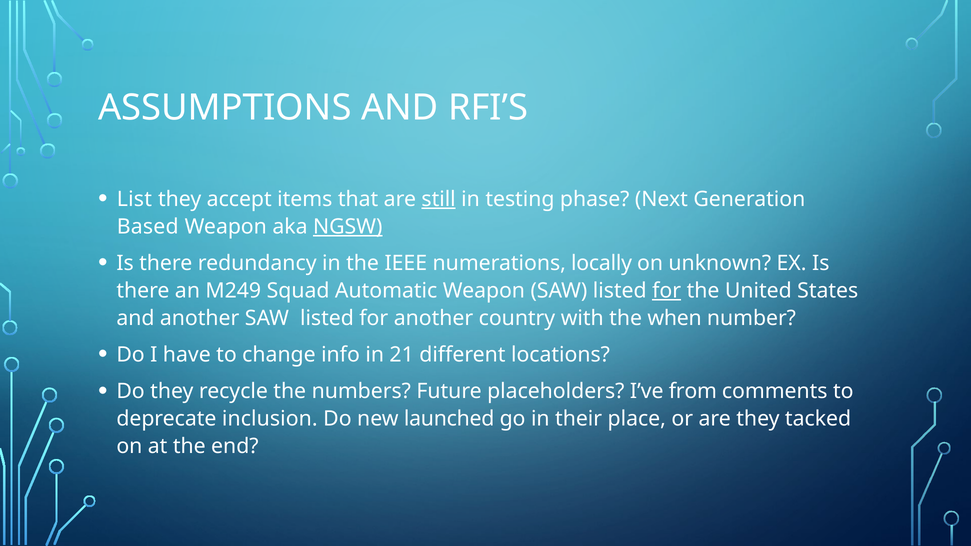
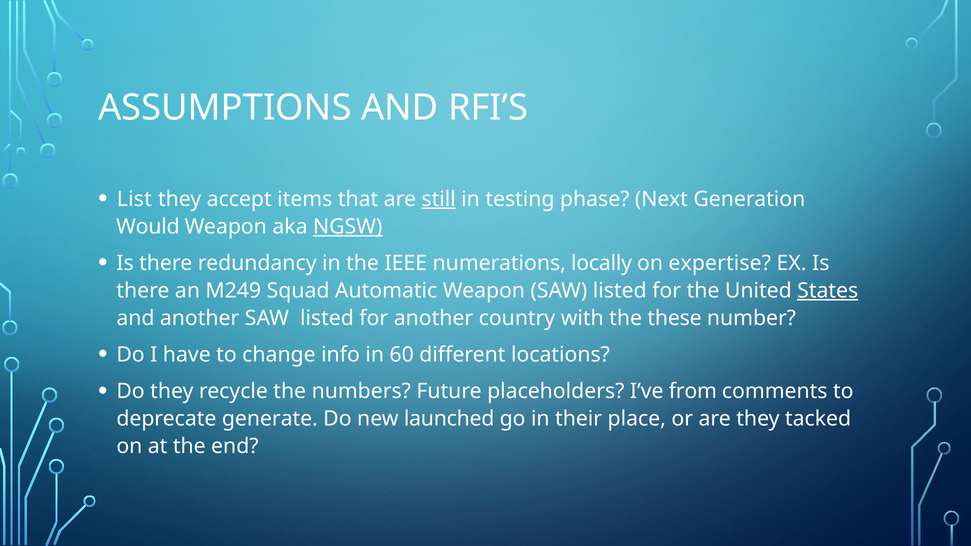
Based: Based -> Would (148, 227)
unknown: unknown -> expertise (720, 263)
for underline: present -> none (667, 291)
States underline: none -> present (828, 291)
when: when -> these (675, 318)
21: 21 -> 60 (402, 355)
inclusion: inclusion -> generate (270, 419)
